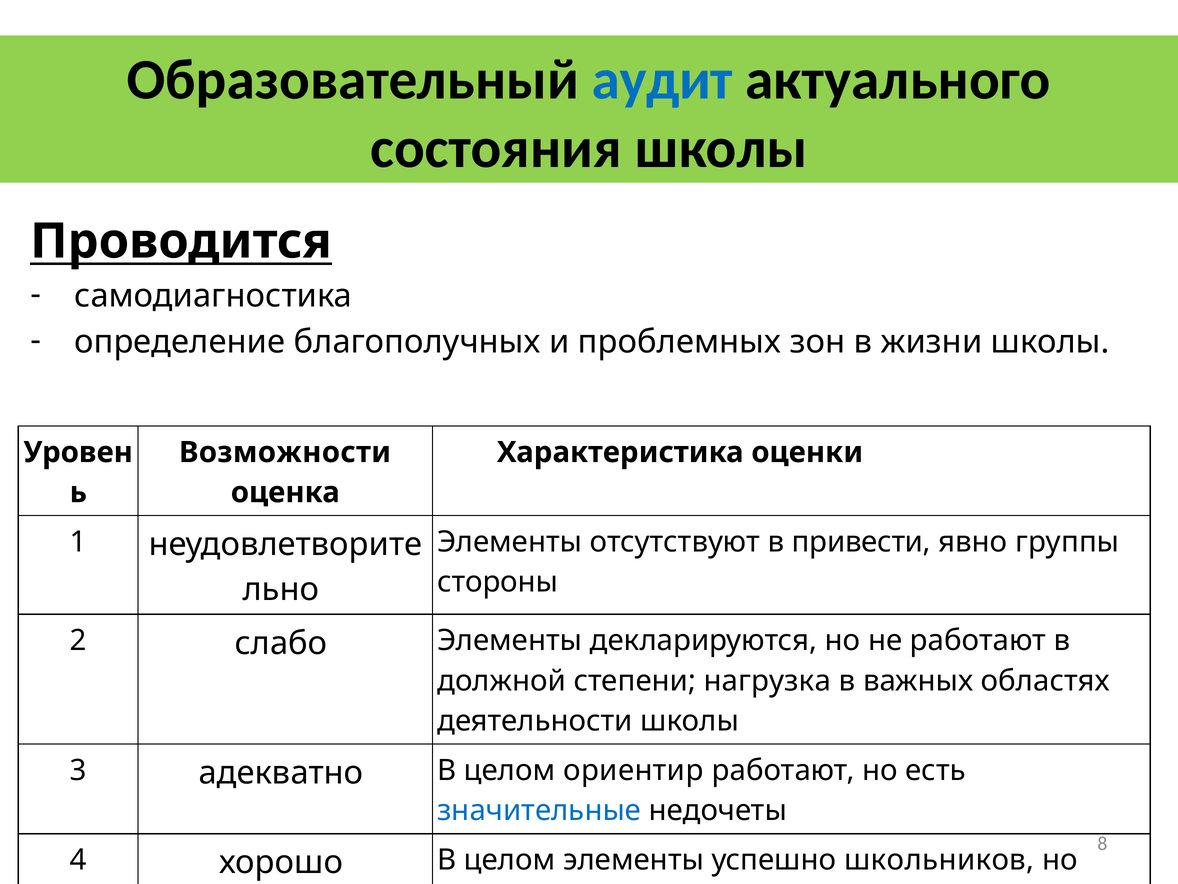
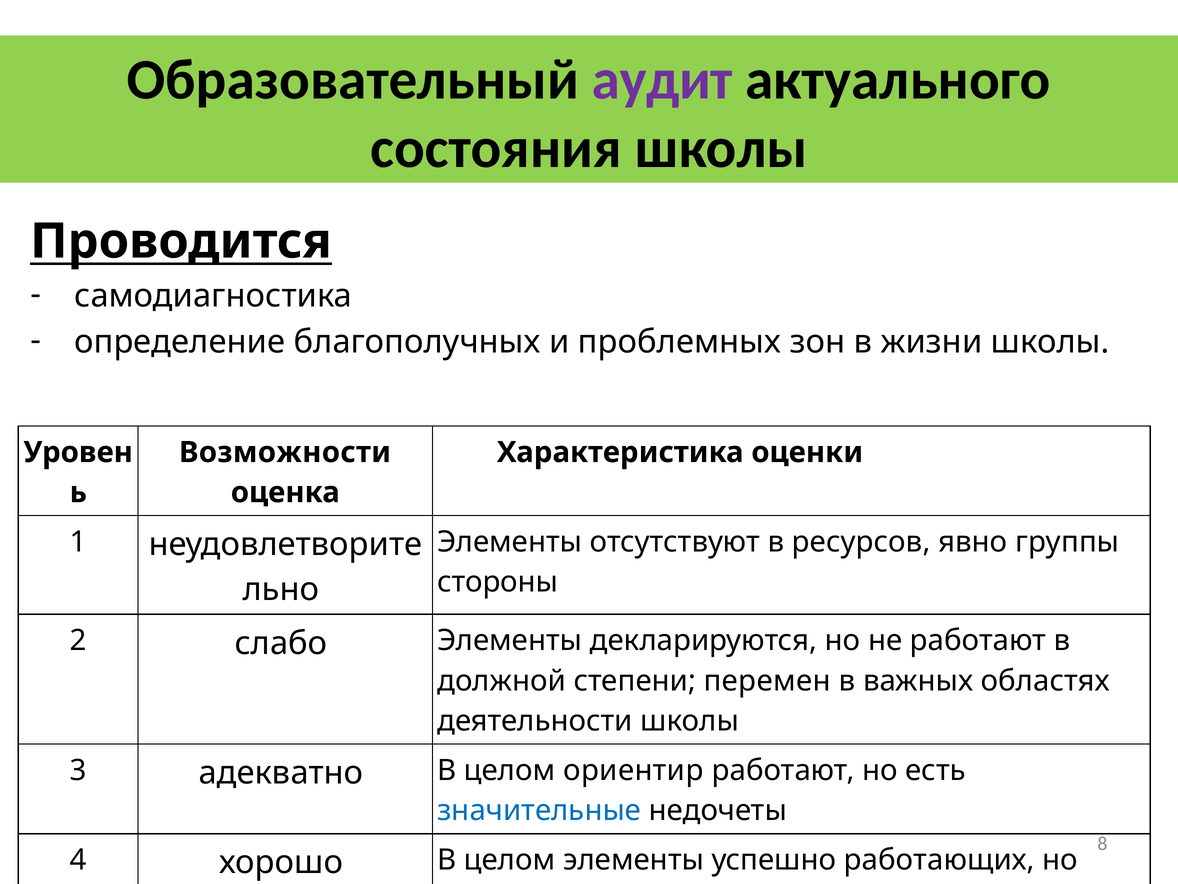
аудит colour: blue -> purple (662, 80)
привести: привести -> ресурсов (861, 542)
нагрузка: нагрузка -> перемен (767, 680)
школьников: школьников -> работающих (939, 859)
